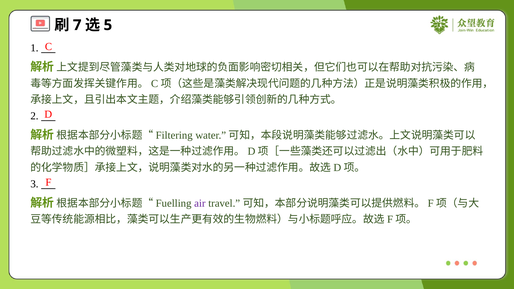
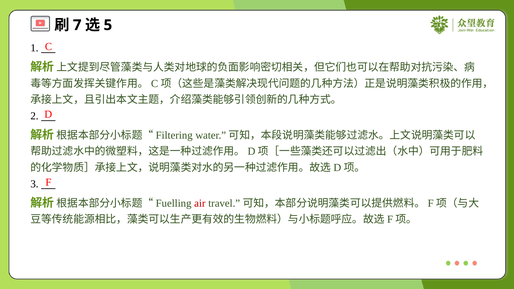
air colour: purple -> red (200, 203)
